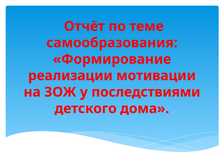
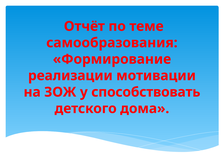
последствиями: последствиями -> способствовать (146, 92)
